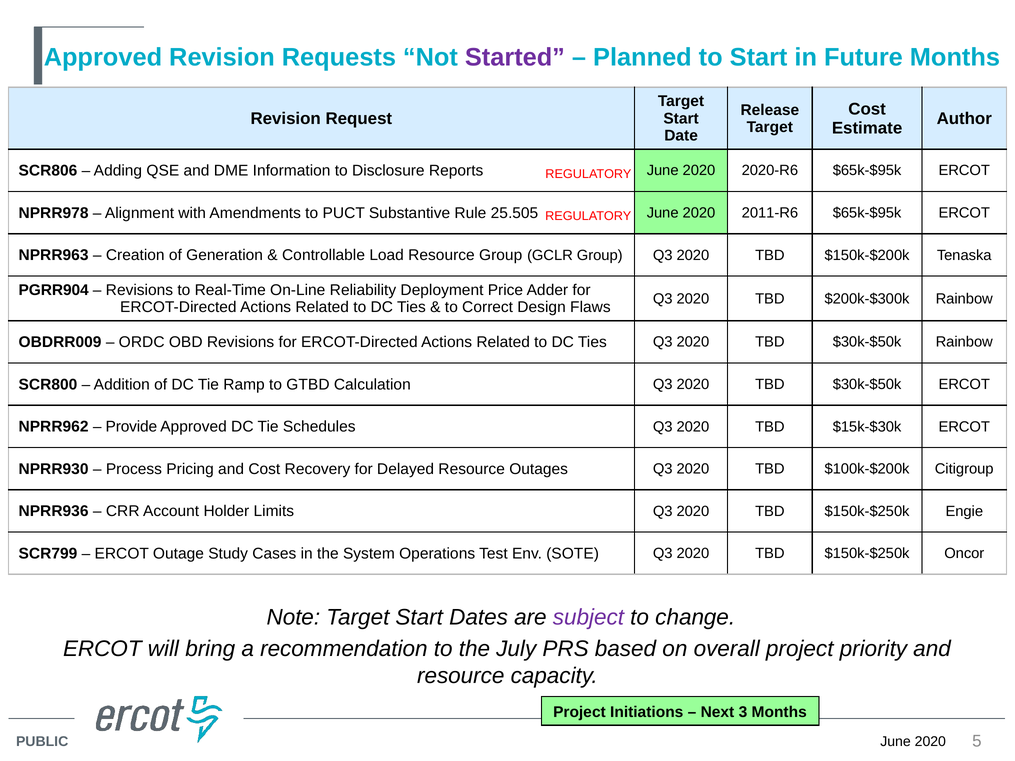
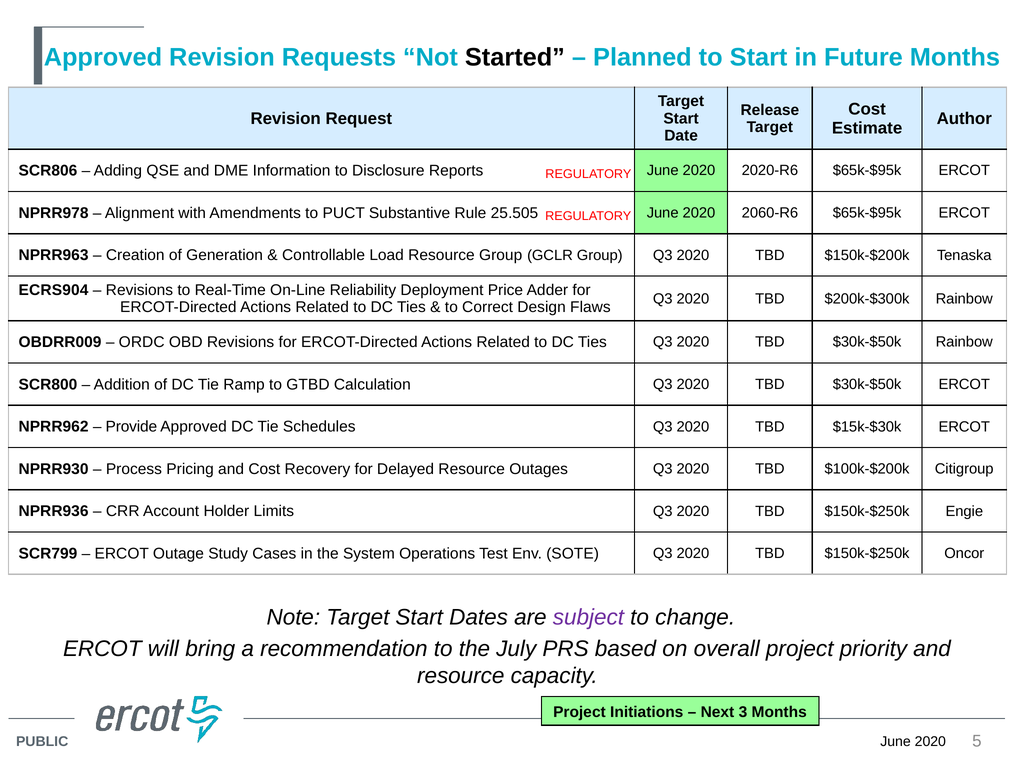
Started colour: purple -> black (515, 58)
2011-R6: 2011-R6 -> 2060-R6 (770, 213)
PGRR904: PGRR904 -> ECRS904 (54, 290)
